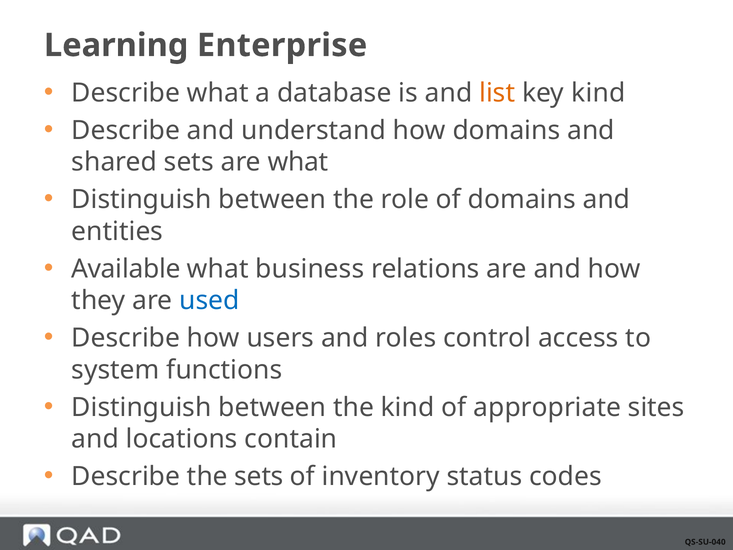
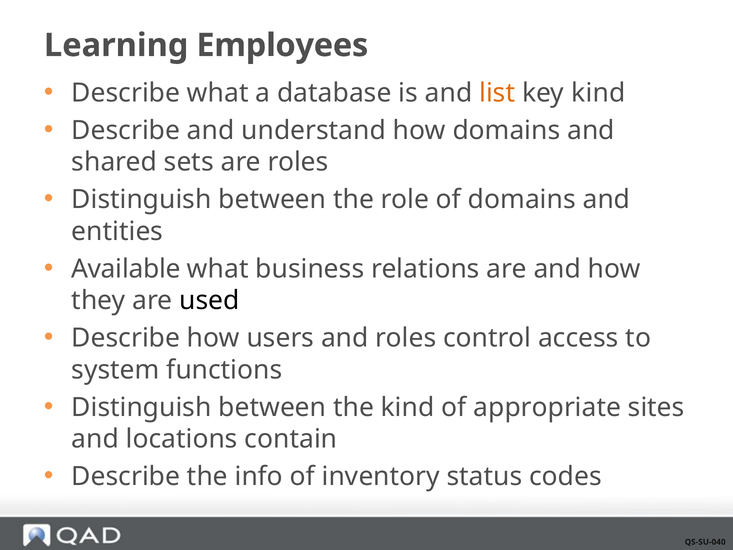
Enterprise: Enterprise -> Employees (282, 45)
are what: what -> roles (298, 162)
used colour: blue -> black (209, 300)
the sets: sets -> info (259, 476)
